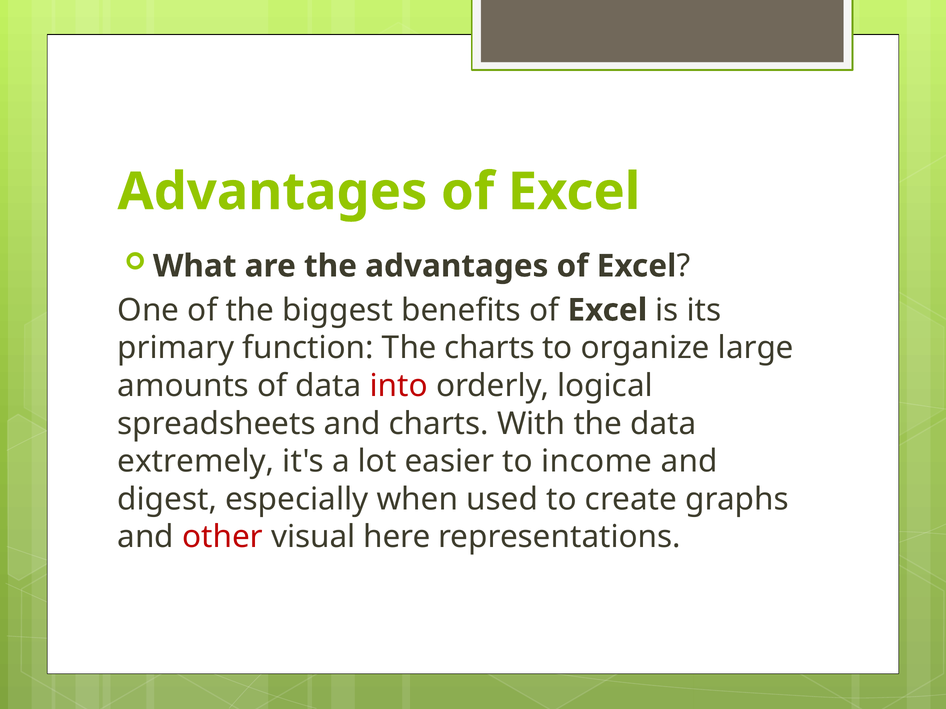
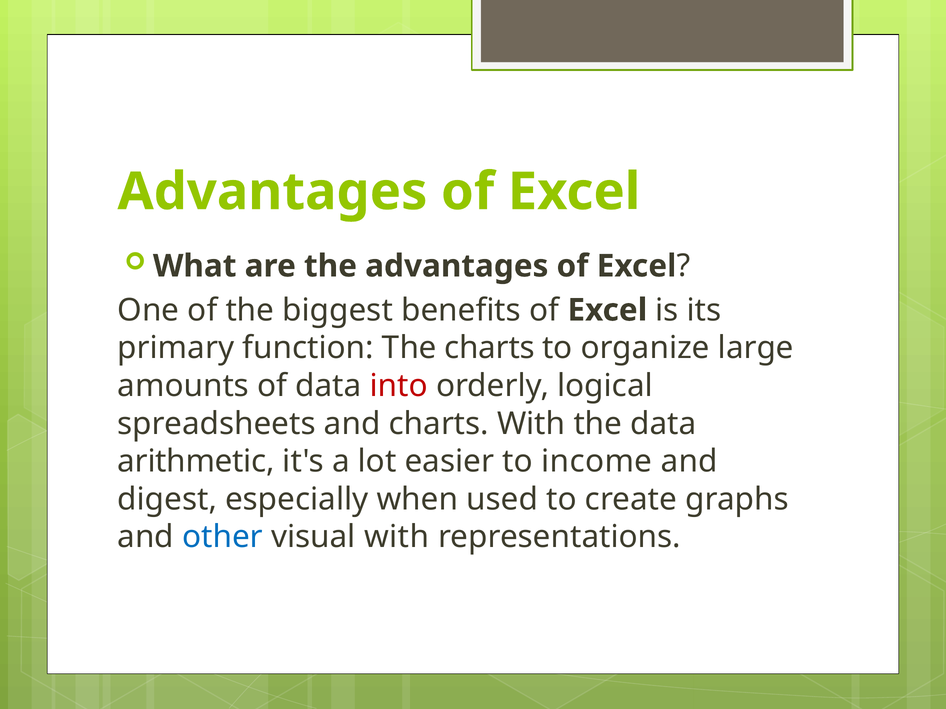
extremely: extremely -> arithmetic (196, 462)
other colour: red -> blue (222, 537)
visual here: here -> with (397, 537)
